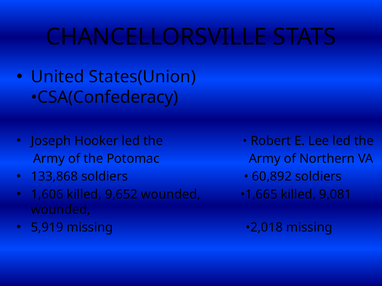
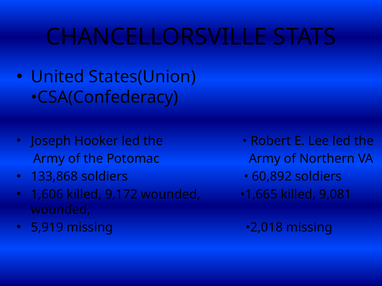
9,652: 9,652 -> 9,172 (121, 195)
